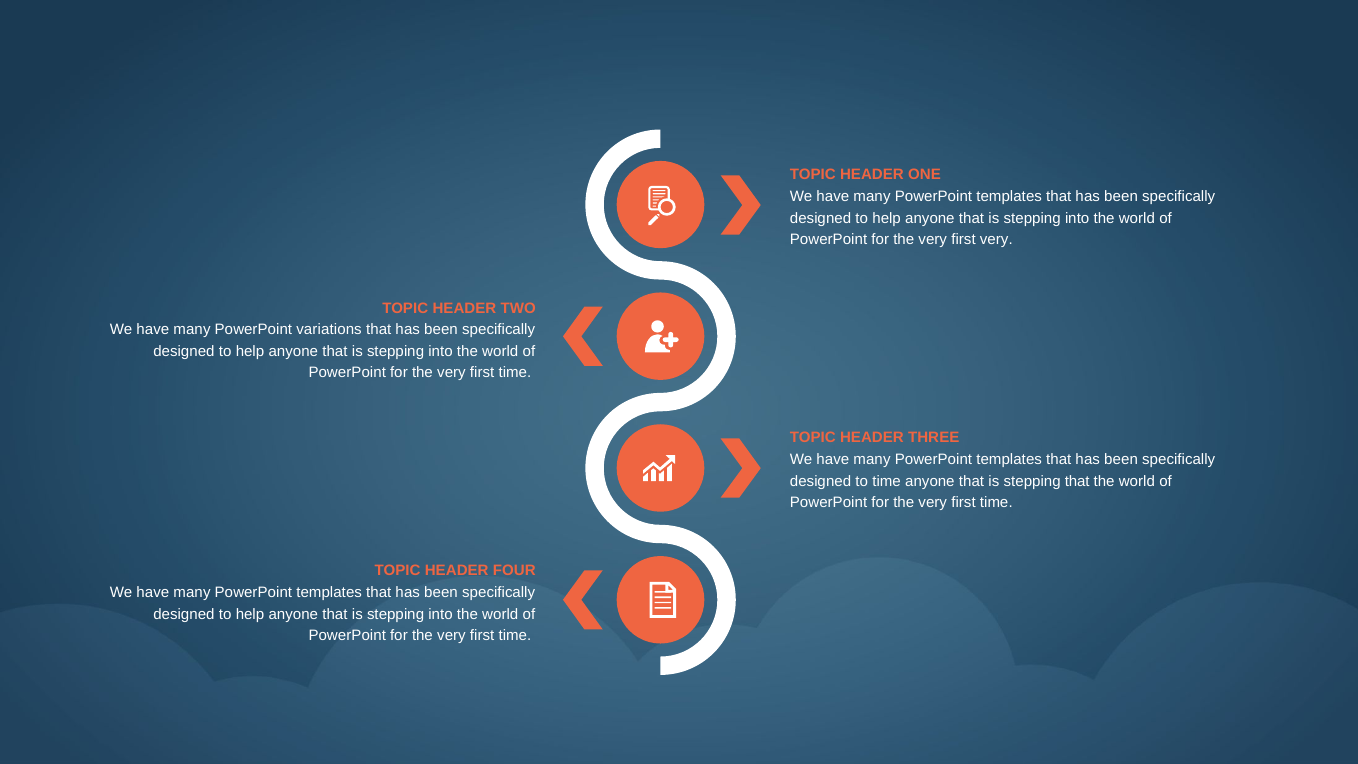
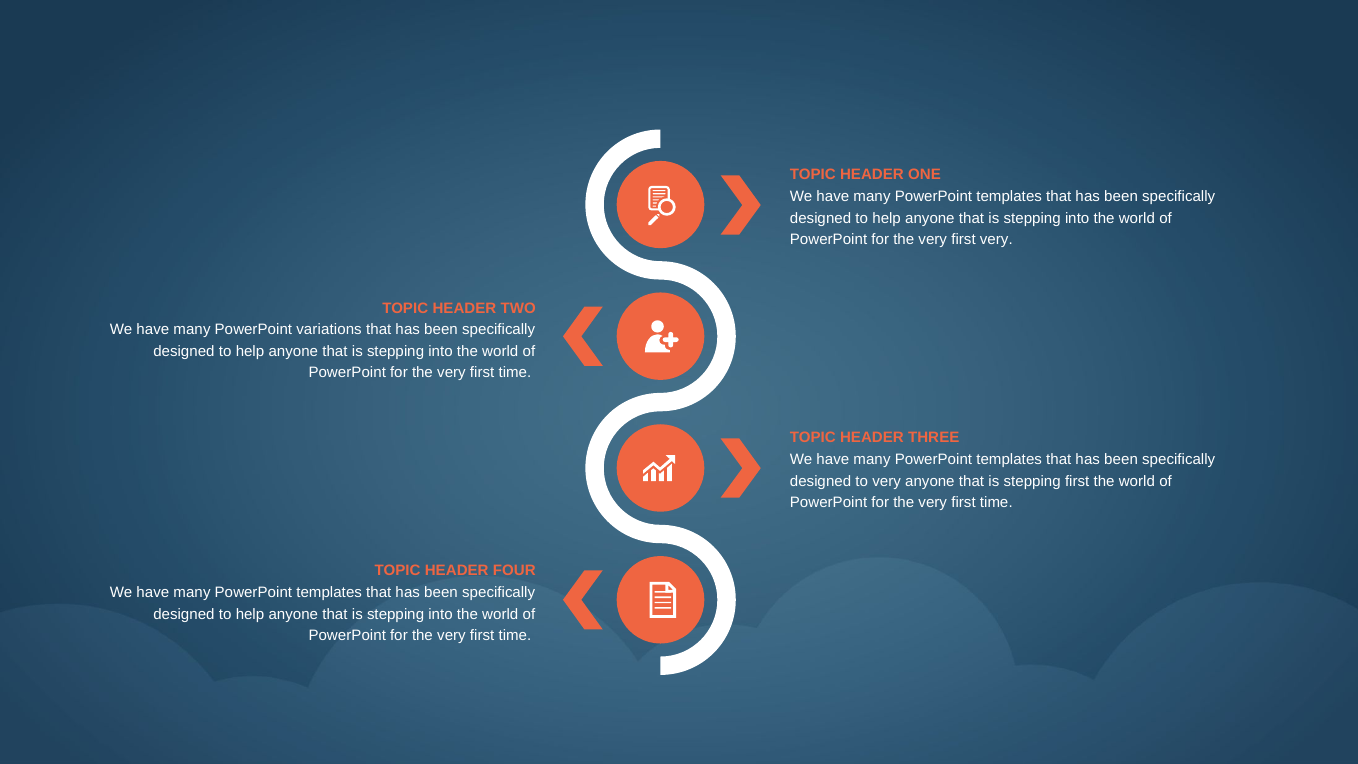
to time: time -> very (887, 481)
stepping that: that -> first (1077, 481)
